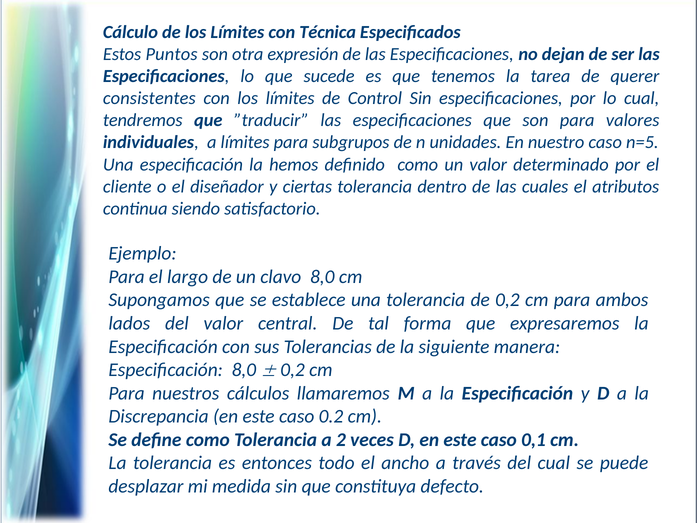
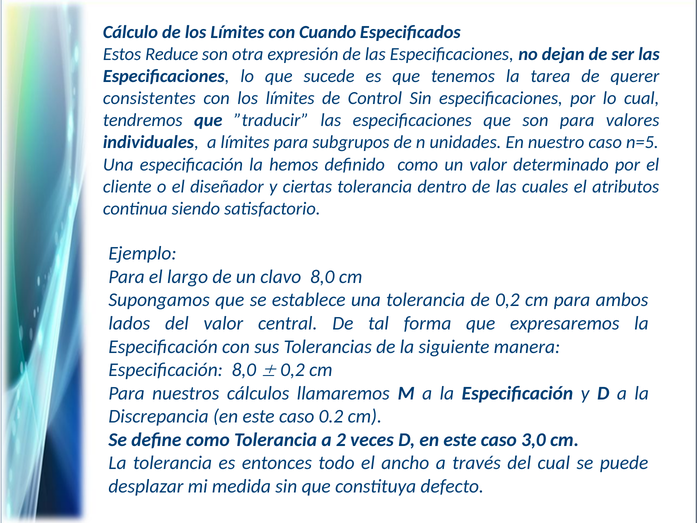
Técnica: Técnica -> Cuando (328, 32)
Puntos: Puntos -> Reduce (172, 54)
0,1: 0,1 -> 3,0 (533, 439)
